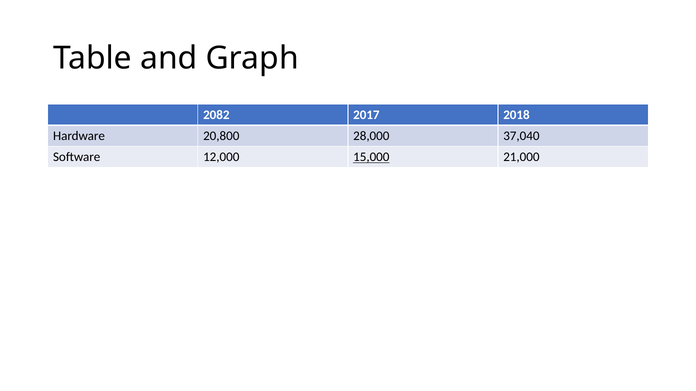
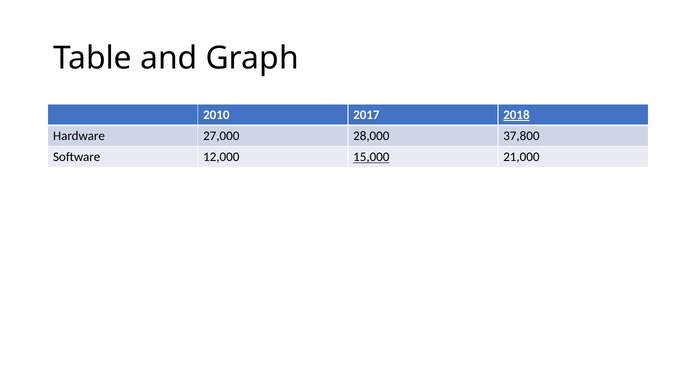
2082: 2082 -> 2010 (216, 115)
2018 underline: none -> present (516, 115)
20,800: 20,800 -> 27,000 (221, 136)
37,040: 37,040 -> 37,800 (521, 136)
